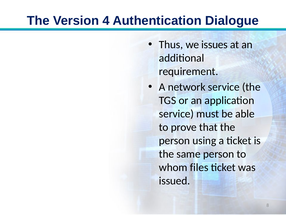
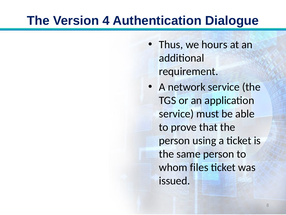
issues: issues -> hours (214, 45)
